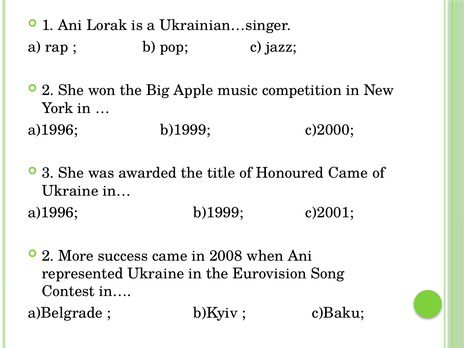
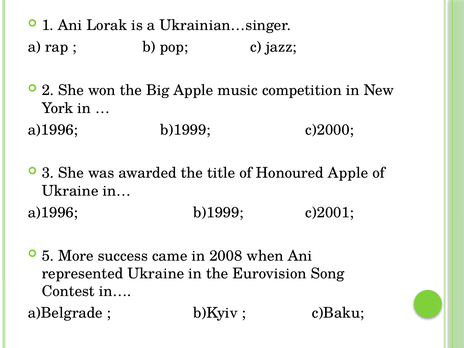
Honoured Came: Came -> Apple (348, 173)
2: 2 -> 5 (48, 256)
